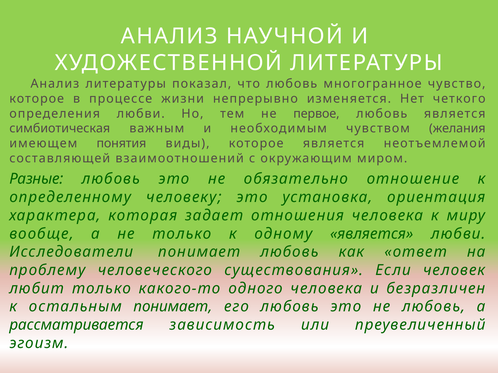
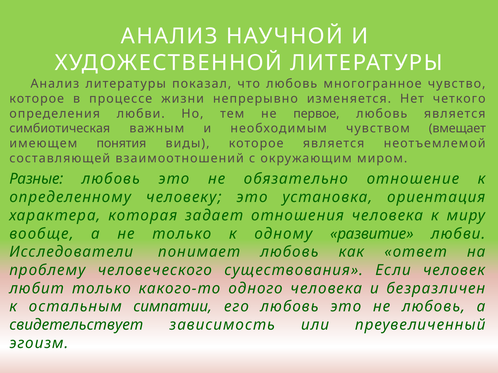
желания: желания -> вмещает (457, 129)
одному является: является -> развитие (372, 234)
остальным понимает: понимает -> симпатии (173, 307)
рассматривается: рассматривается -> свидетельствует (76, 325)
